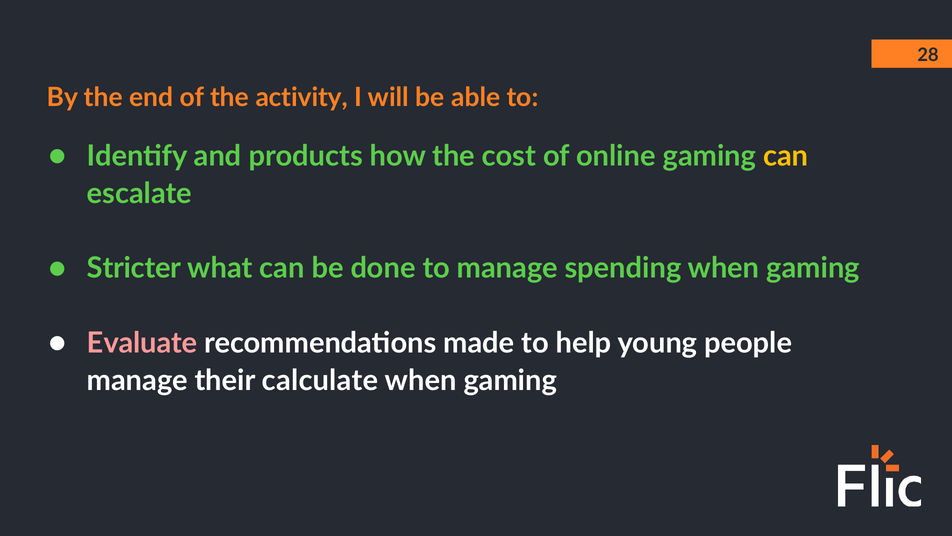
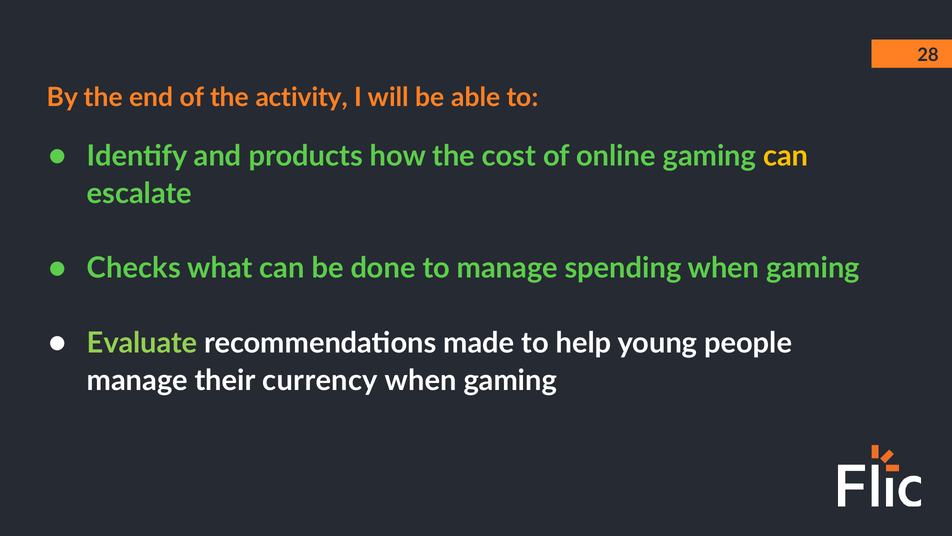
Stricter: Stricter -> Checks (134, 268)
Evaluate colour: pink -> light green (142, 343)
calculate: calculate -> currency (320, 380)
